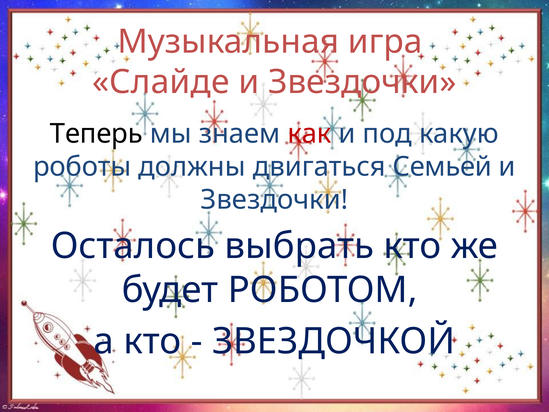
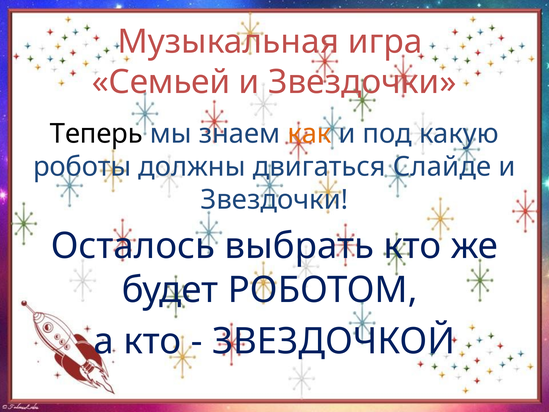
Слайде: Слайде -> Семьей (161, 82)
как colour: red -> orange (309, 134)
Семьей: Семьей -> Слайде (442, 167)
